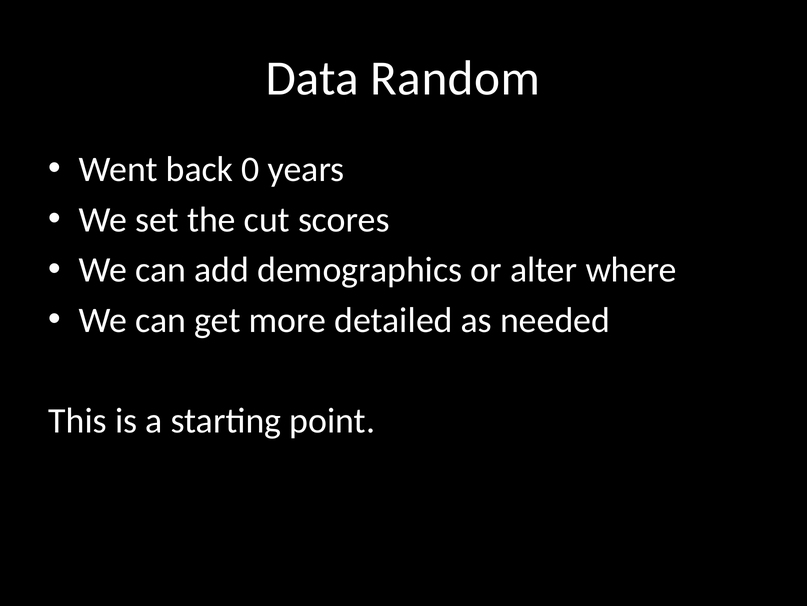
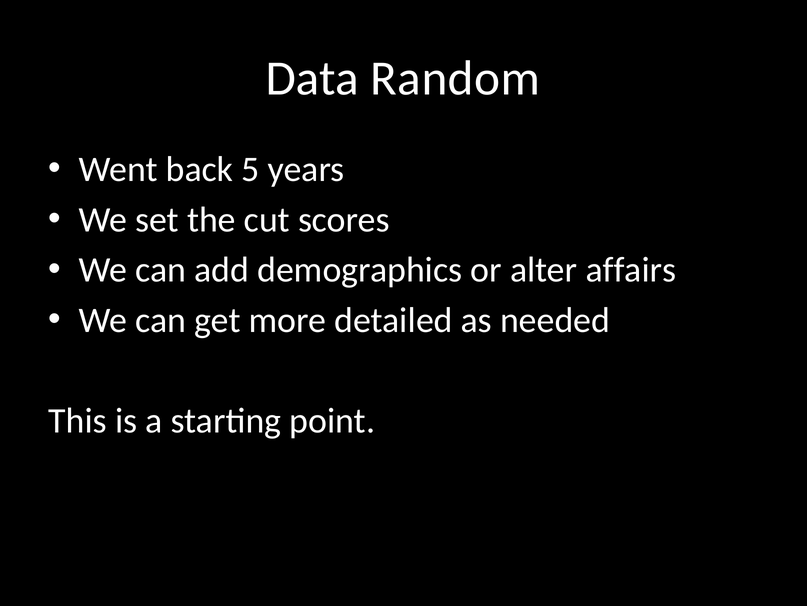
0: 0 -> 5 (250, 169)
where: where -> affairs (631, 270)
